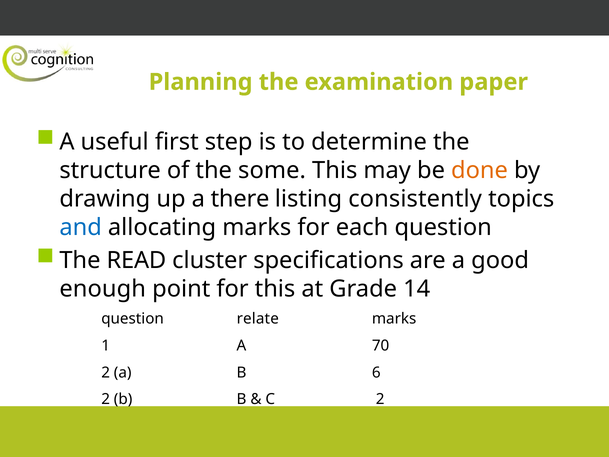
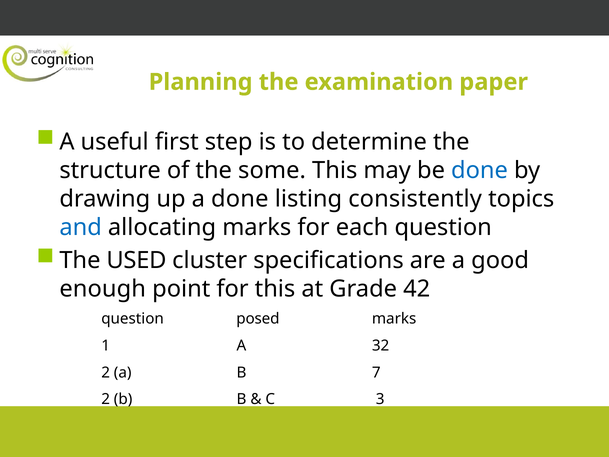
done colour: orange -> blue (480, 170)
a there: there -> done (240, 199)
READ: READ -> USED (136, 260)
14: 14 -> 42 (417, 289)
relate: relate -> posed (258, 319)
70: 70 -> 32 (381, 346)
6: 6 -> 7 (376, 372)
C 2: 2 -> 3 (380, 399)
